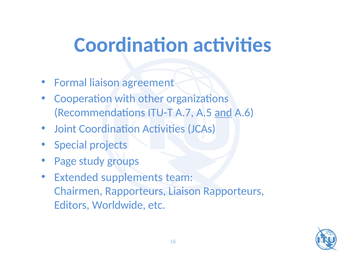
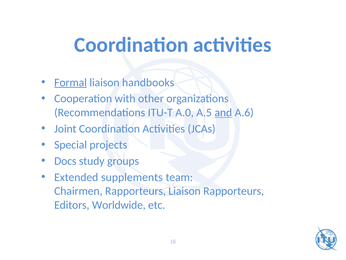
Formal underline: none -> present (71, 82)
agreement: agreement -> handbooks (148, 82)
A.7: A.7 -> A.0 (185, 112)
Page: Page -> Docs (65, 161)
